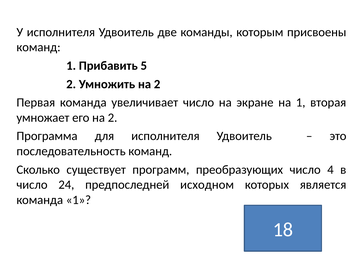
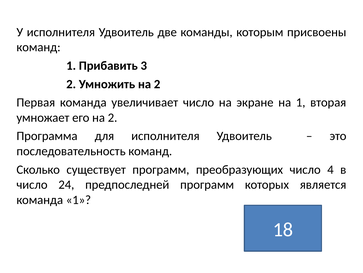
5: 5 -> 3 (144, 66)
предпоследней исходном: исходном -> программ (207, 184)
